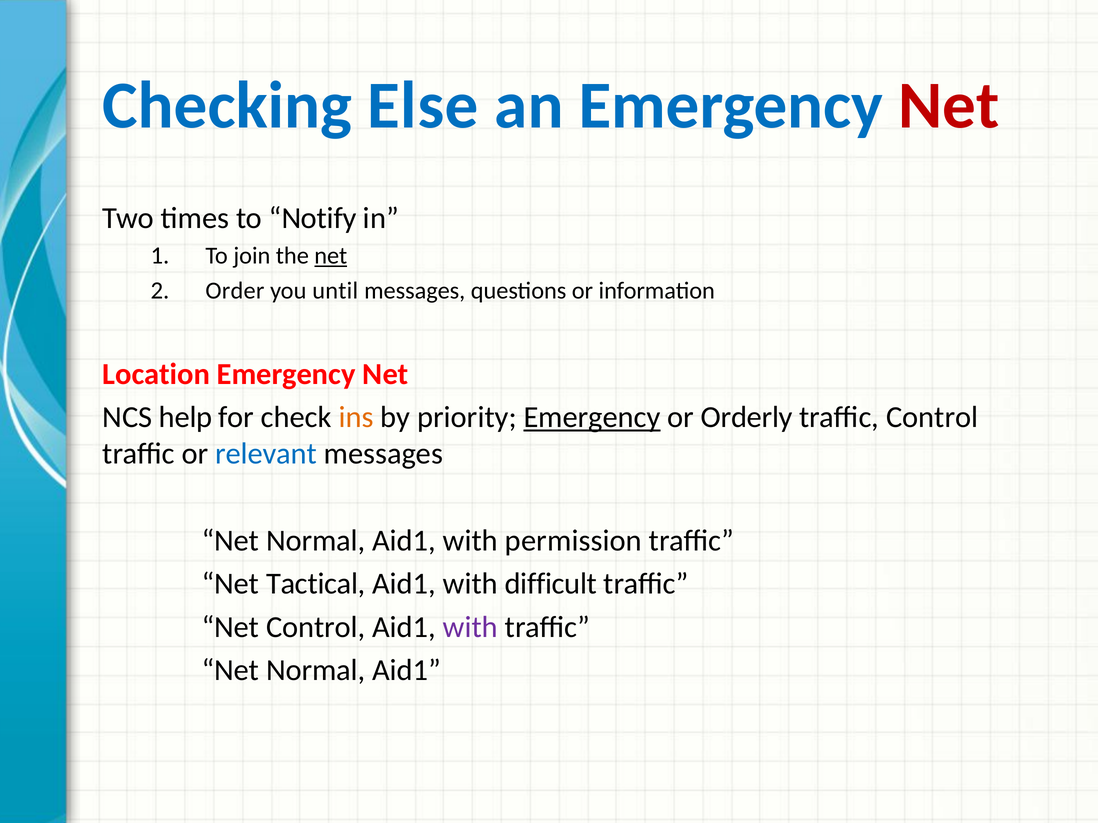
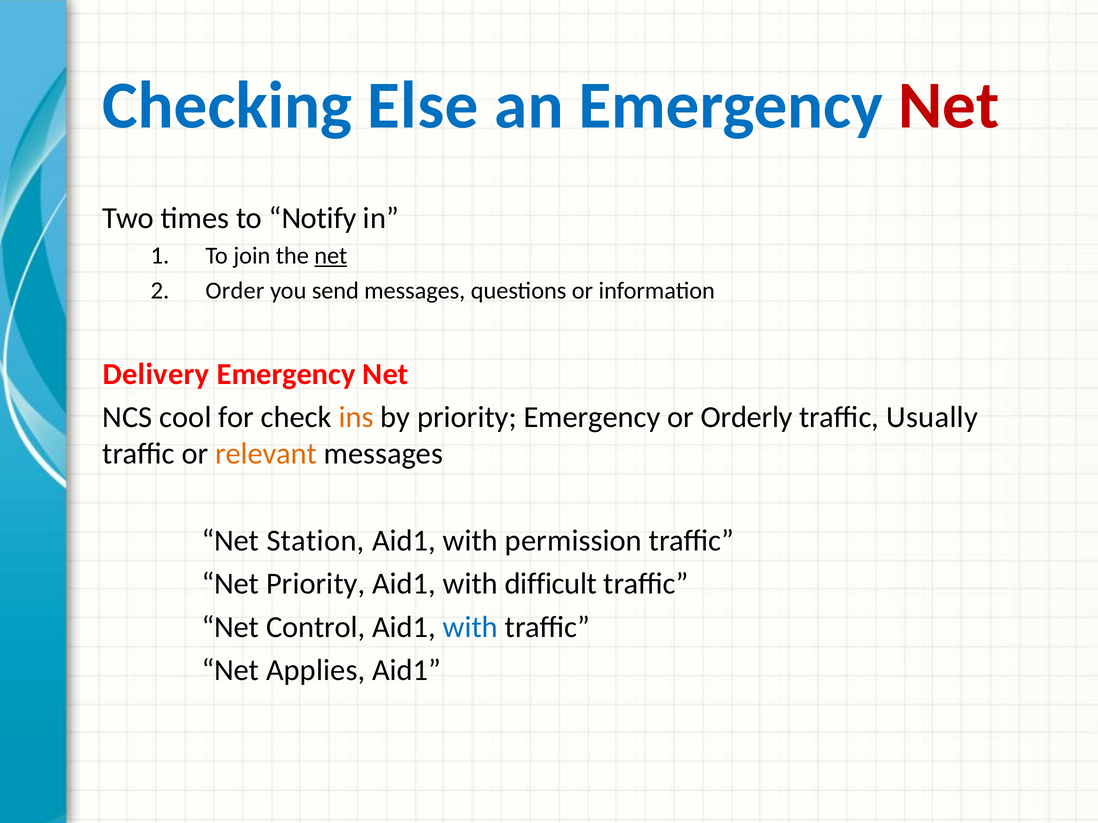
until: until -> send (335, 291)
Location: Location -> Delivery (156, 374)
help: help -> cool (185, 418)
Emergency underline: present -> none (592, 418)
traffic Control: Control -> Usually (932, 418)
relevant colour: blue -> orange (266, 454)
Normal: Normal -> Station (316, 541)
Net Tactical: Tactical -> Priority (316, 584)
with colour: purple -> blue (470, 627)
Normal: Normal -> Applies (316, 671)
